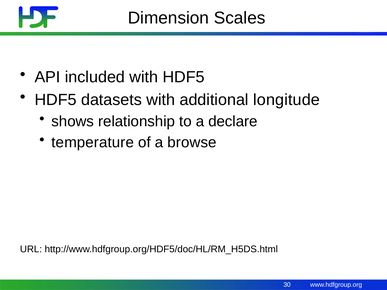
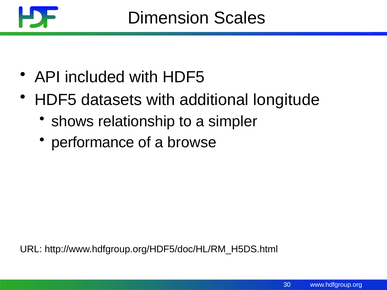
declare: declare -> simpler (233, 121)
temperature: temperature -> performance (93, 143)
